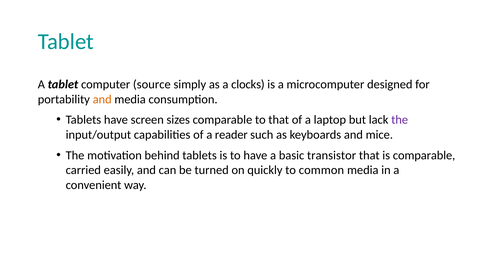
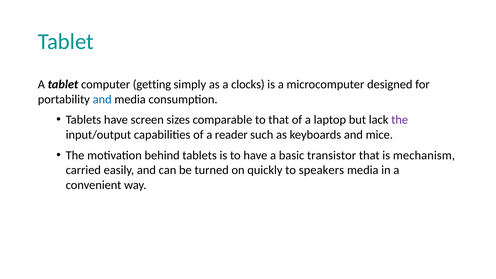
source: source -> getting (152, 84)
and colour: orange -> blue (102, 99)
is comparable: comparable -> mechanism (424, 155)
common: common -> speakers (321, 170)
